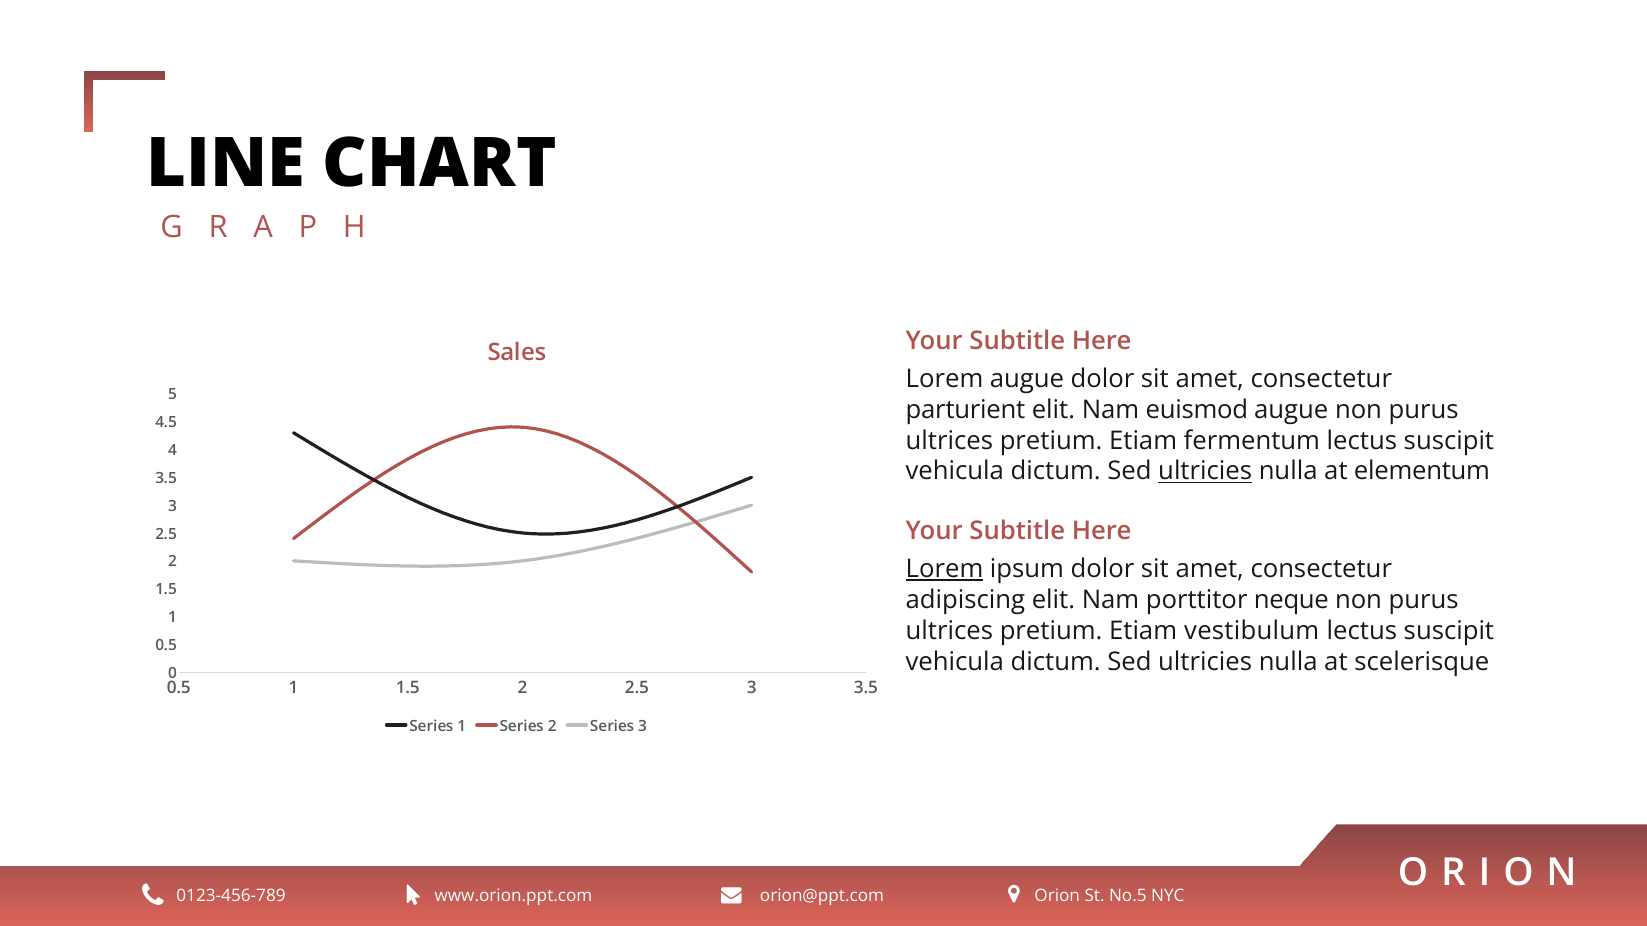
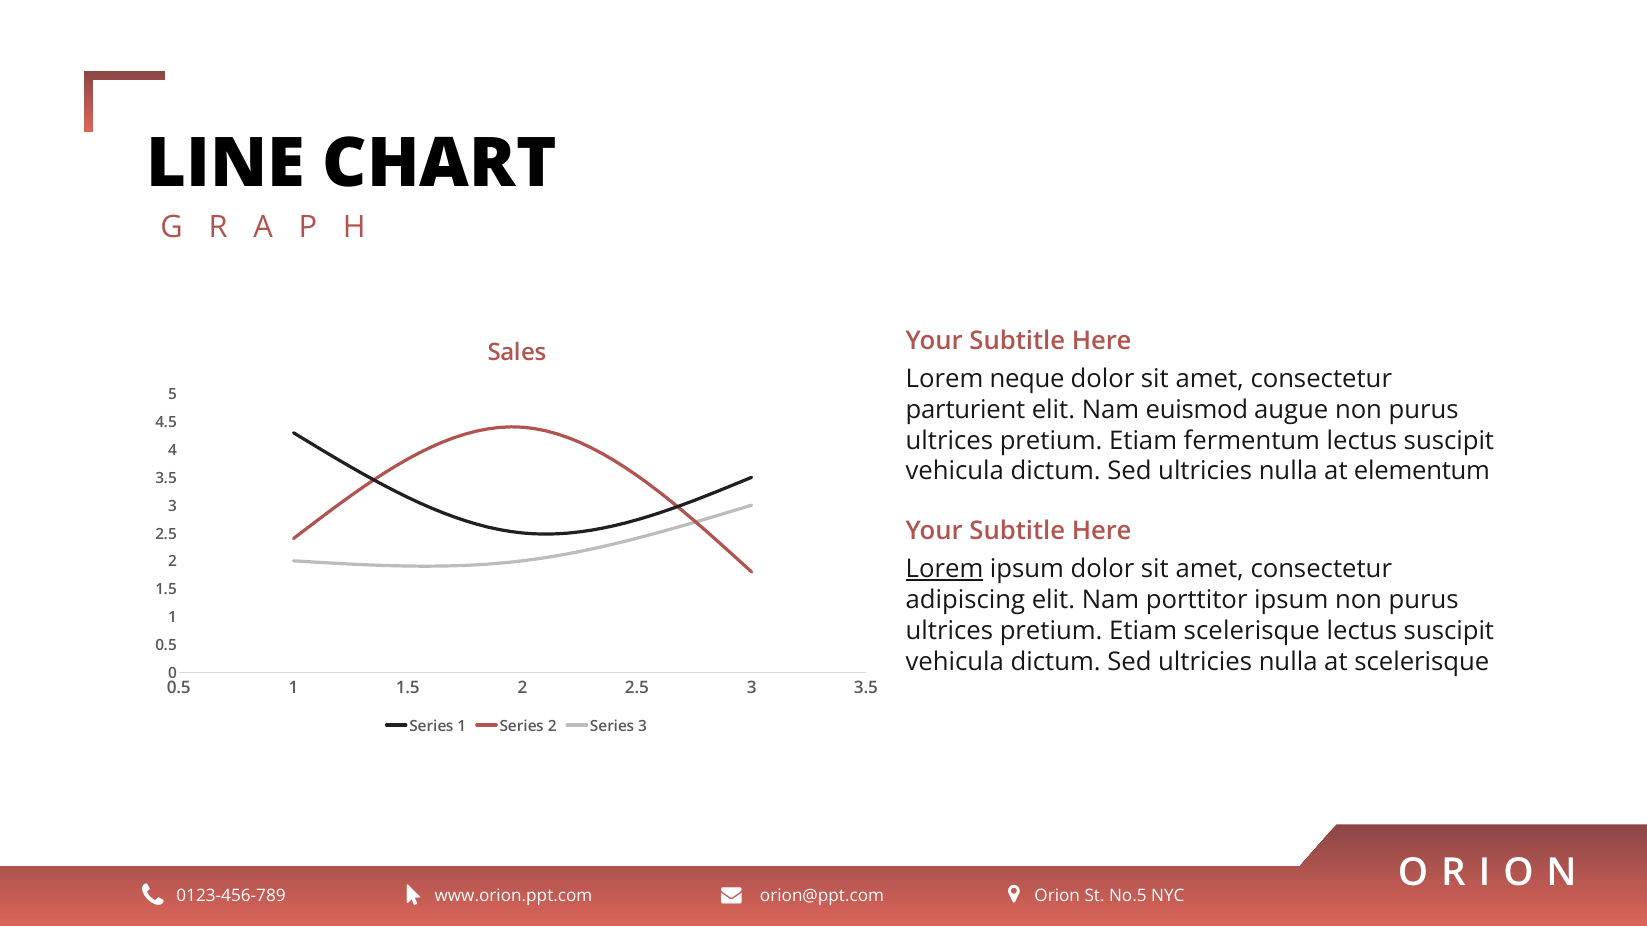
Lorem augue: augue -> neque (1027, 379)
ultricies underline: present -> none (1205, 472)
porttitor neque: neque -> ipsum (1291, 600)
Etiam vestibulum: vestibulum -> scelerisque (1252, 631)
